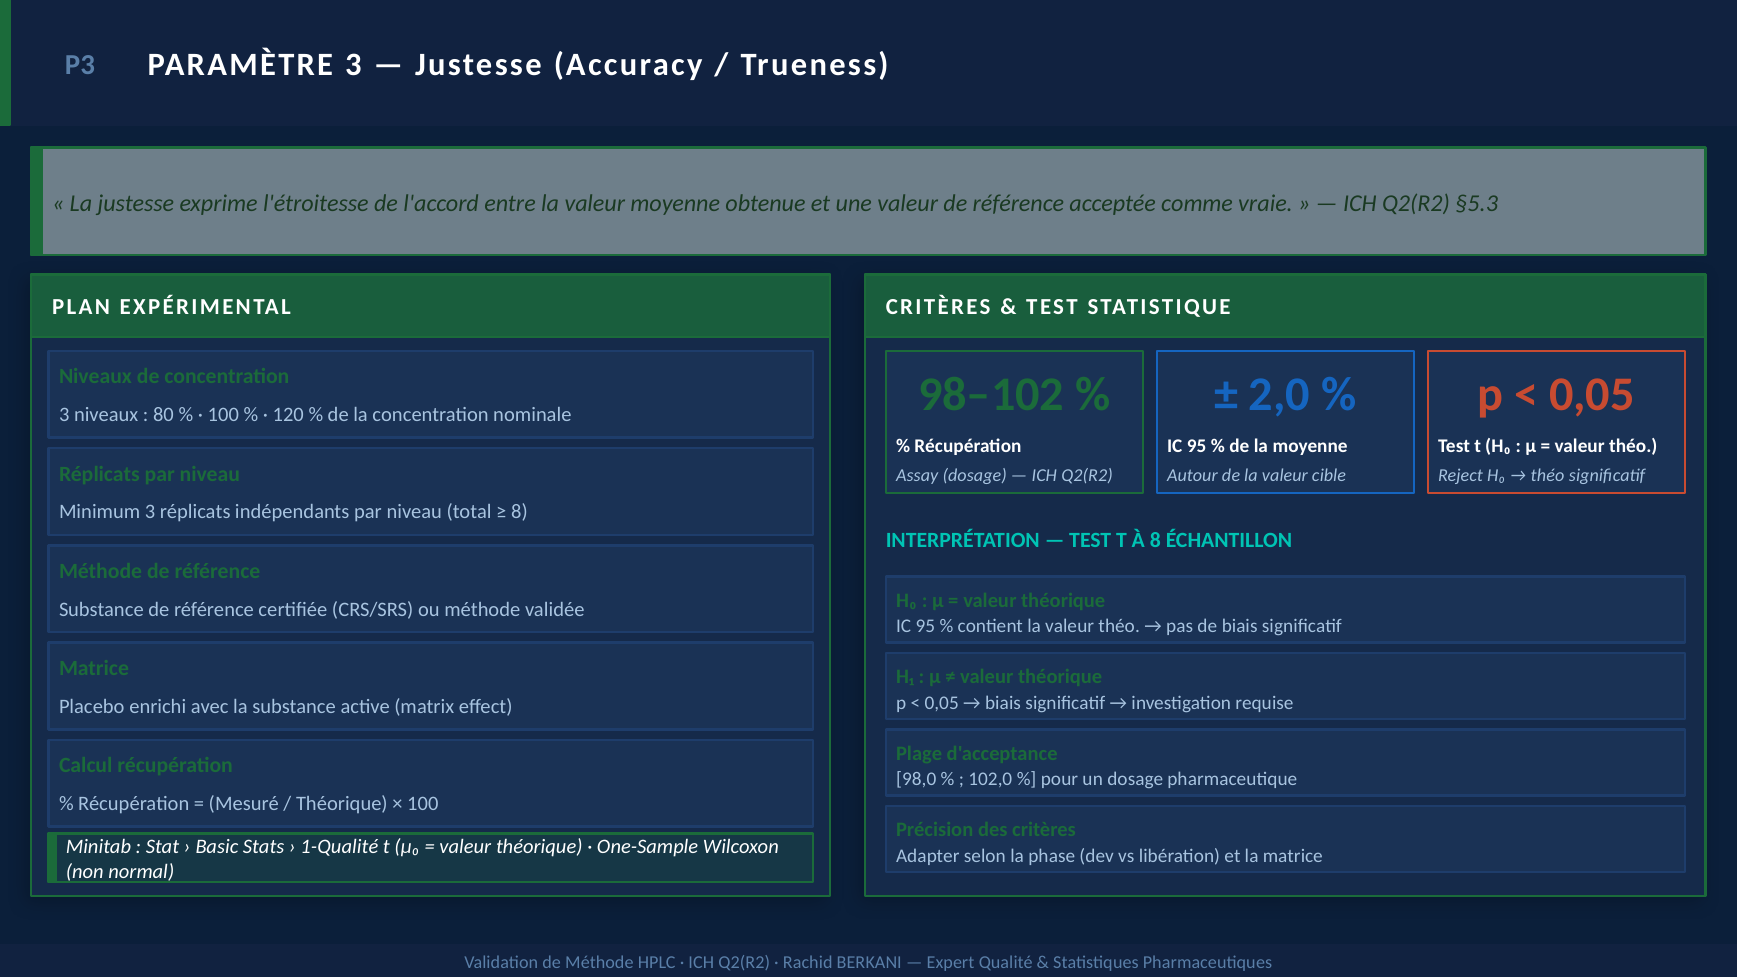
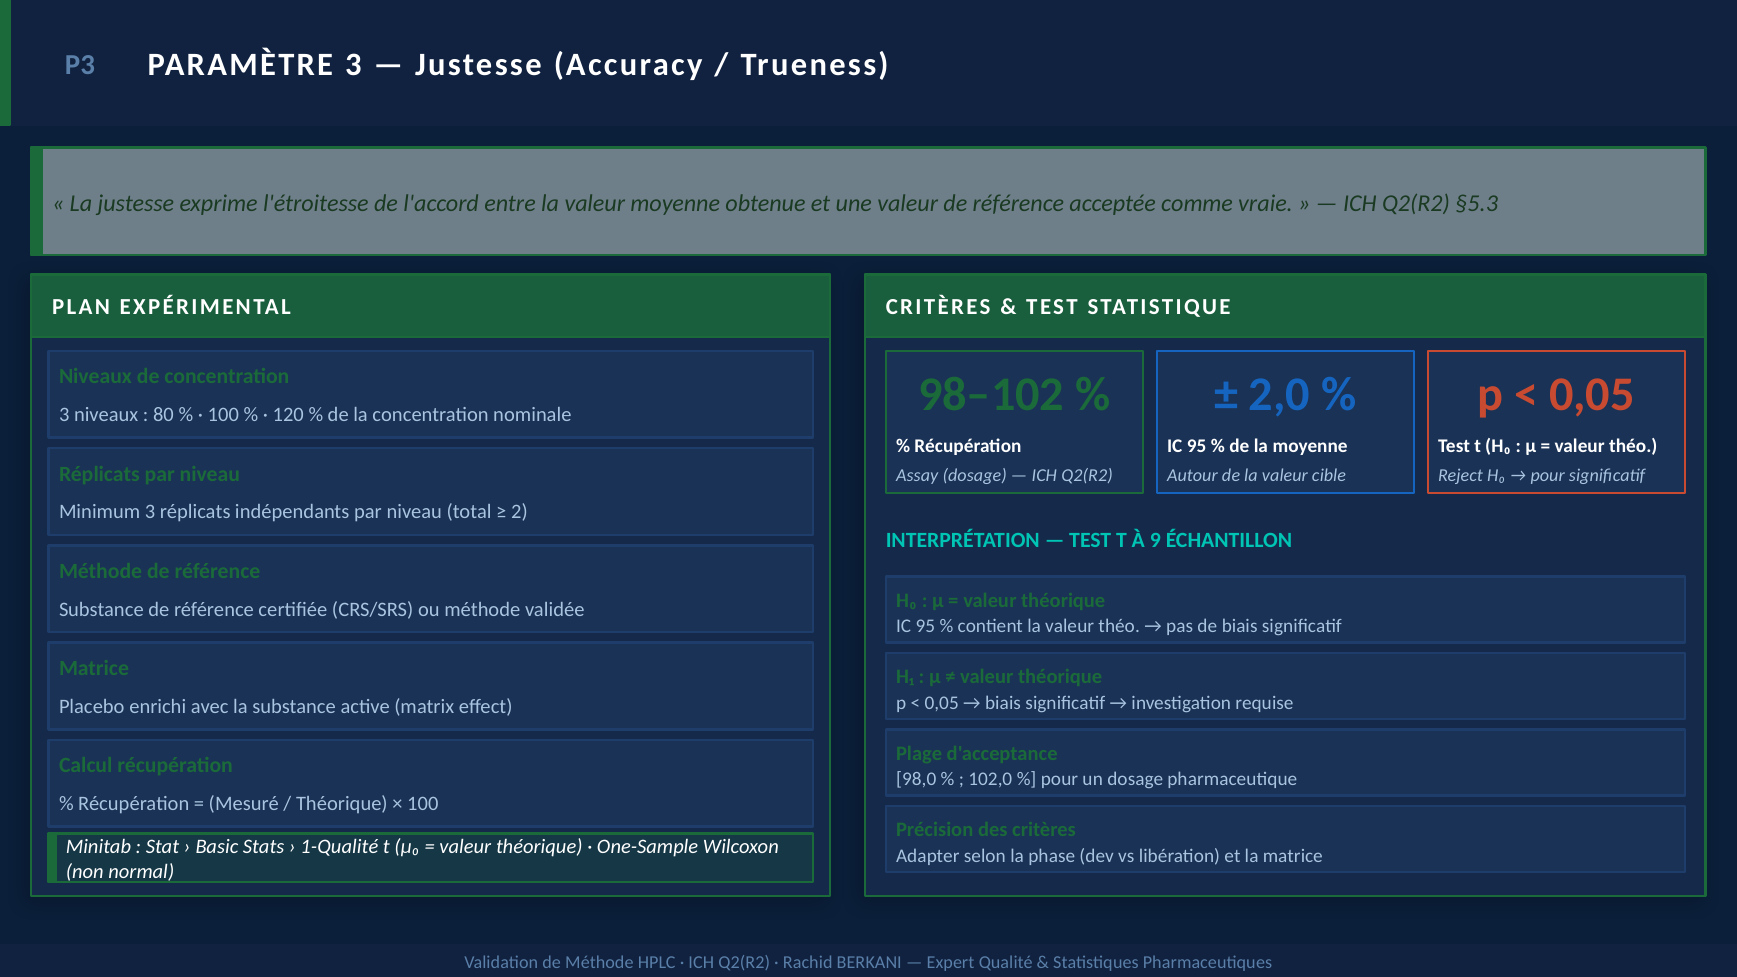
théo: théo -> pour (1548, 475)
8: 8 -> 2 (520, 512)
À 8: 8 -> 9 (1155, 540)
